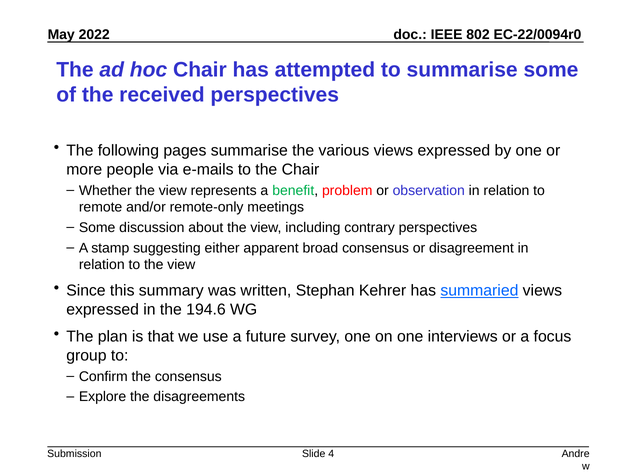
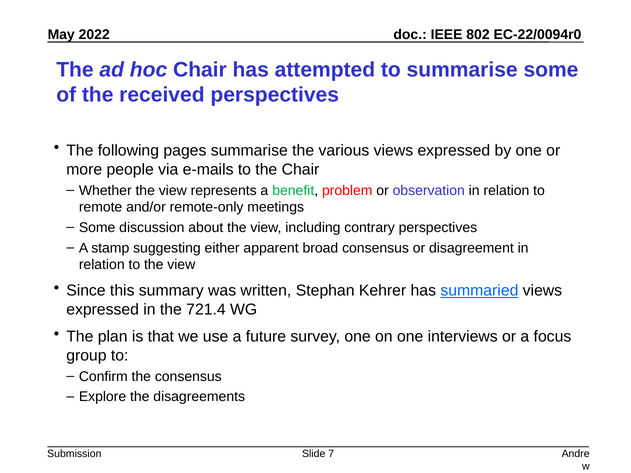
194.6: 194.6 -> 721.4 (206, 310)
4: 4 -> 7 (331, 454)
